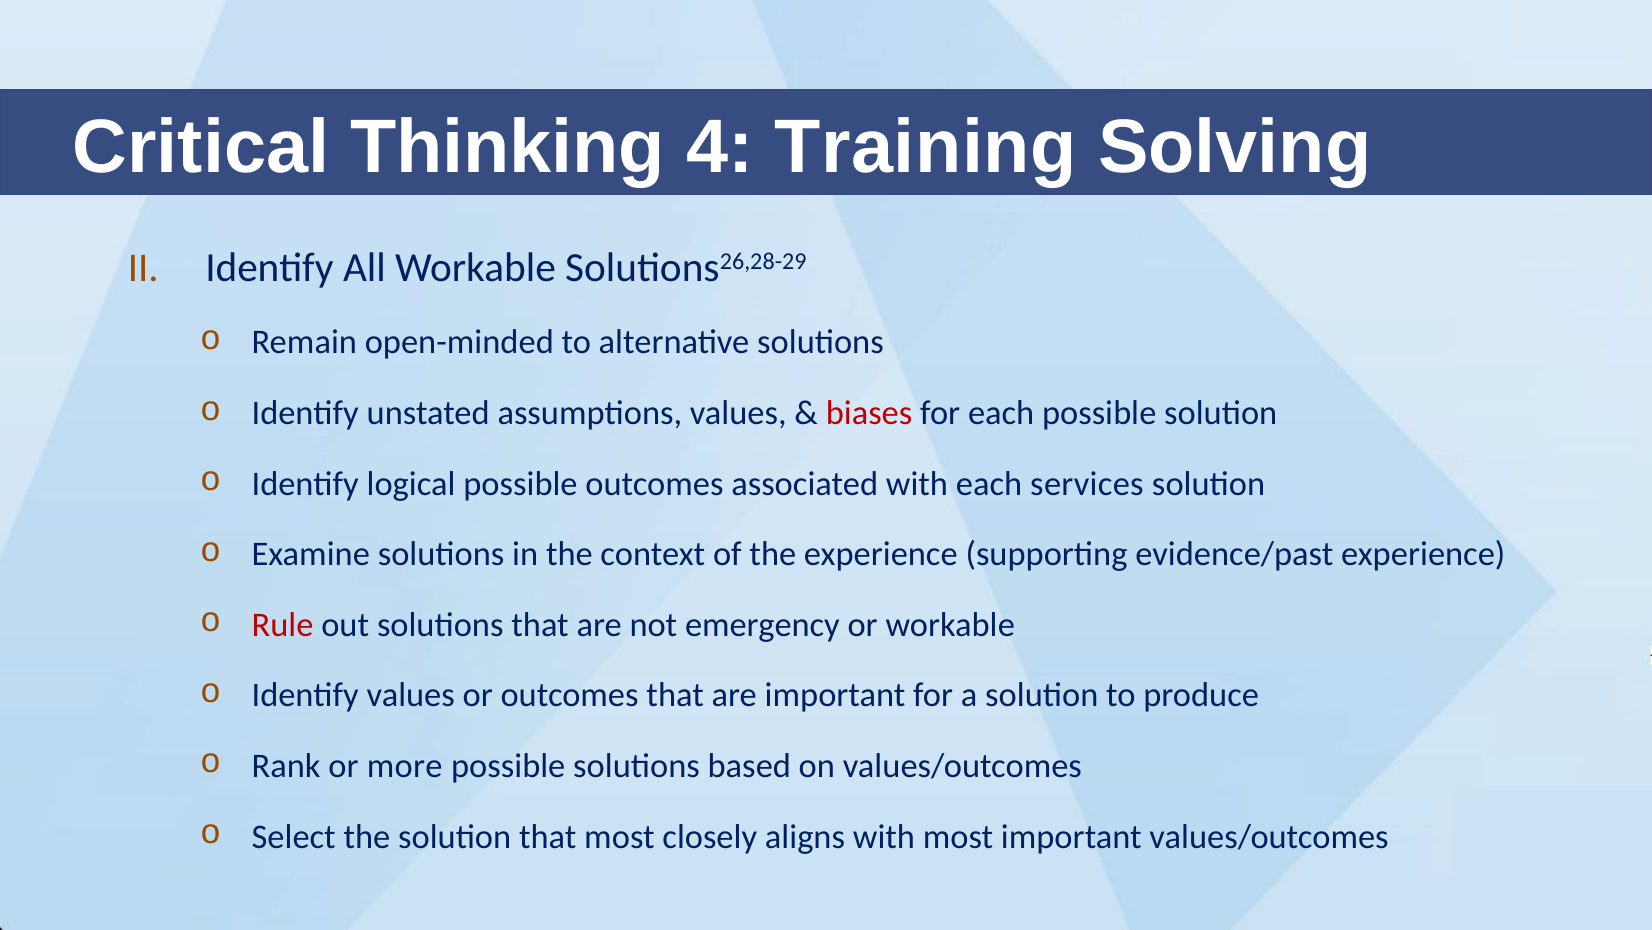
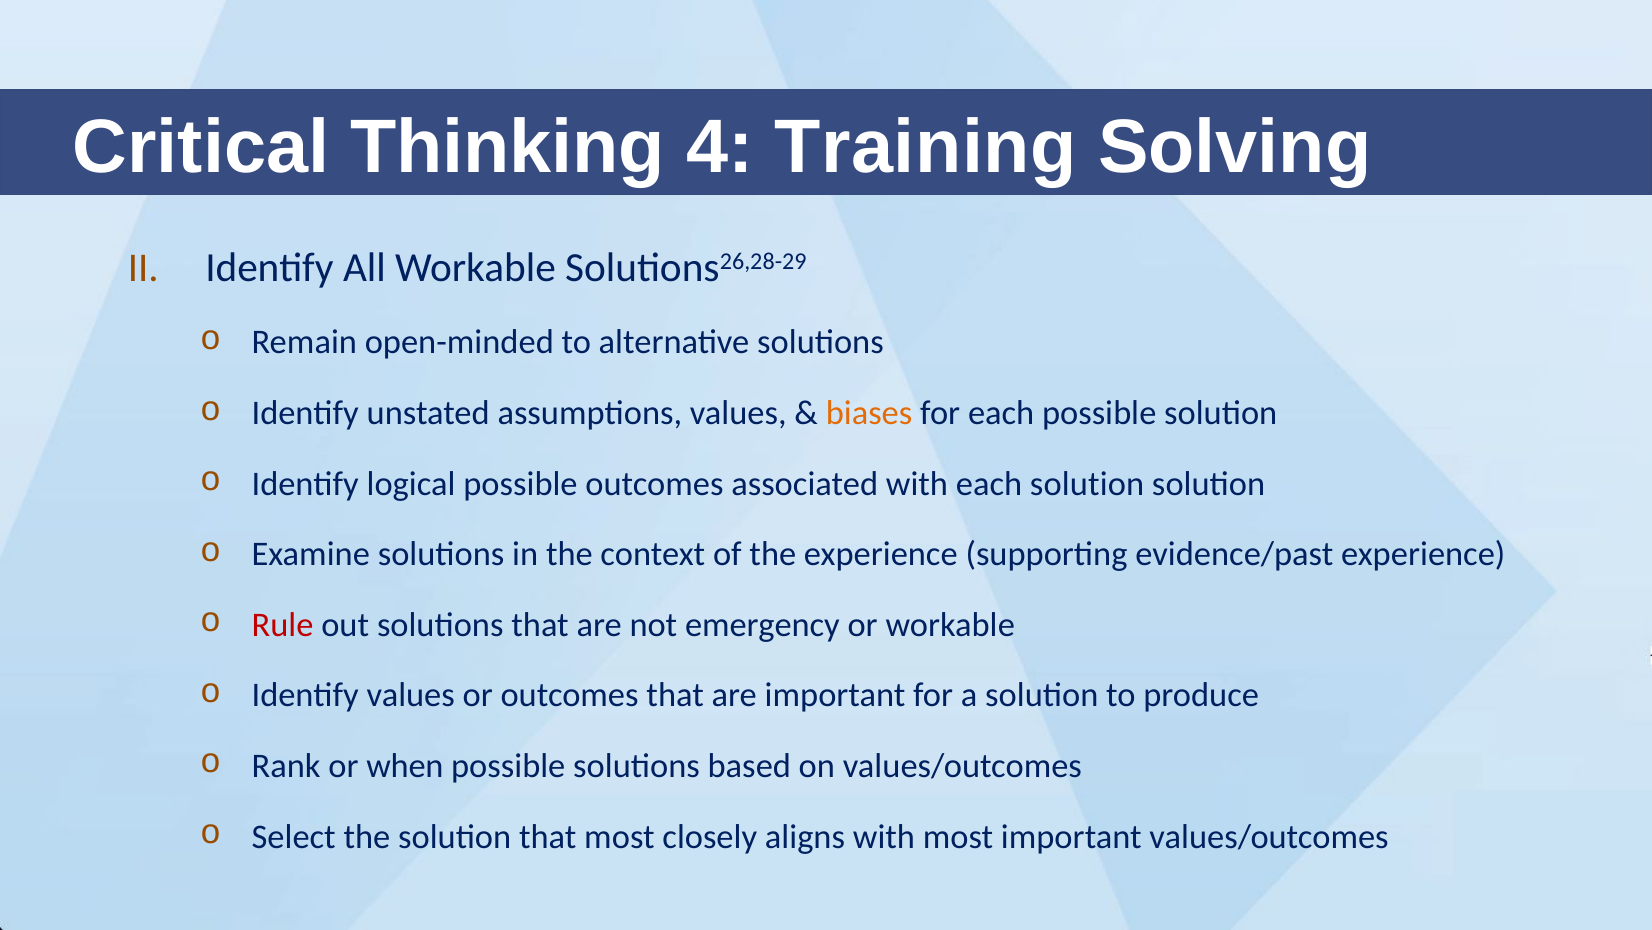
biases colour: red -> orange (869, 413)
each services: services -> solution (1087, 483)
more: more -> when (405, 765)
